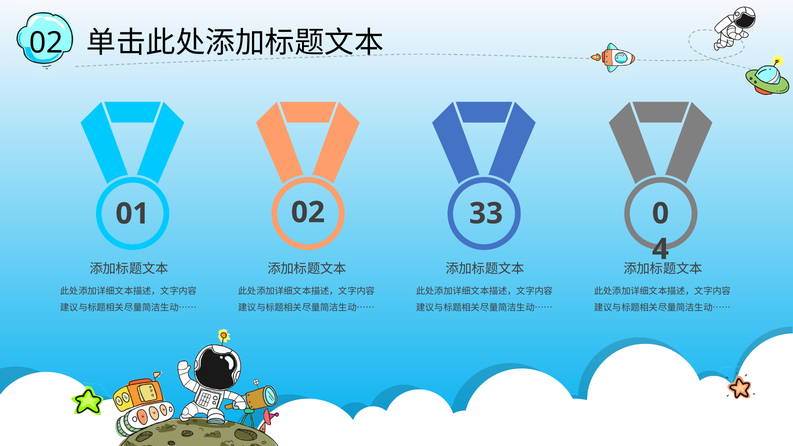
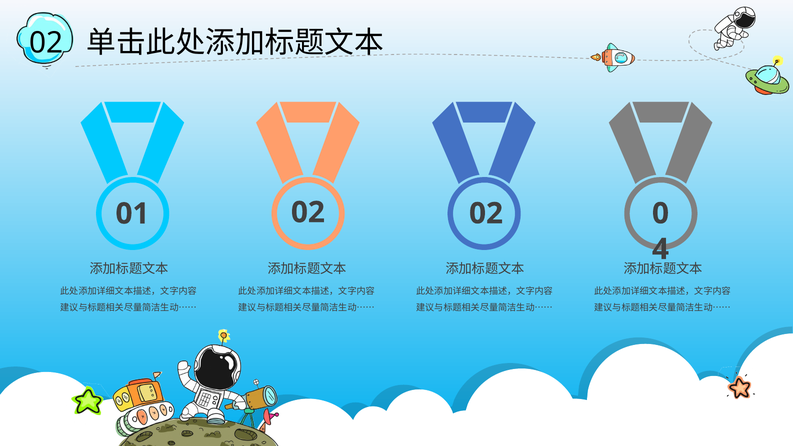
02 33: 33 -> 02 (486, 214)
